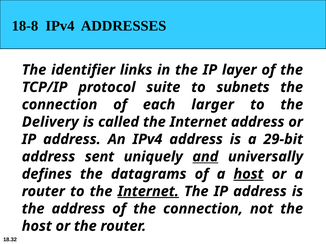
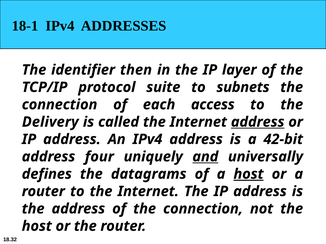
18-8: 18-8 -> 18-1 (25, 26)
links: links -> then (136, 70)
larger: larger -> access (213, 105)
address underline: none -> present (258, 122)
29-bit: 29-bit -> 42-bit (283, 140)
sent: sent -> four (99, 157)
Internet underline: present -> none (148, 192)
